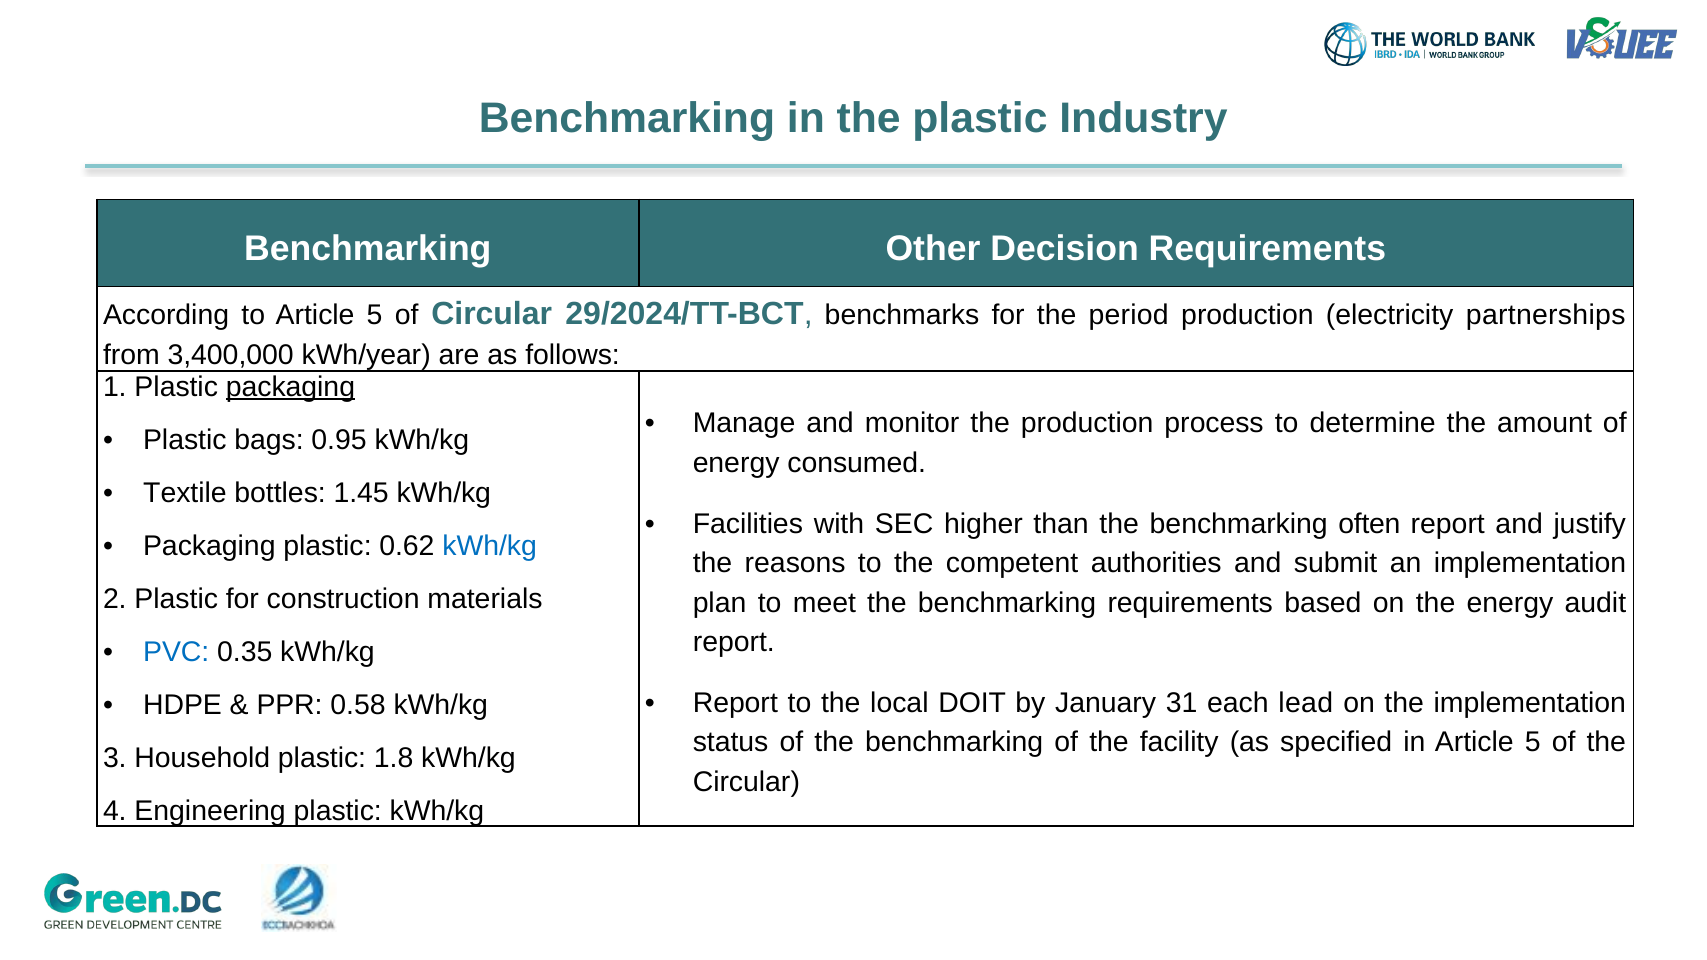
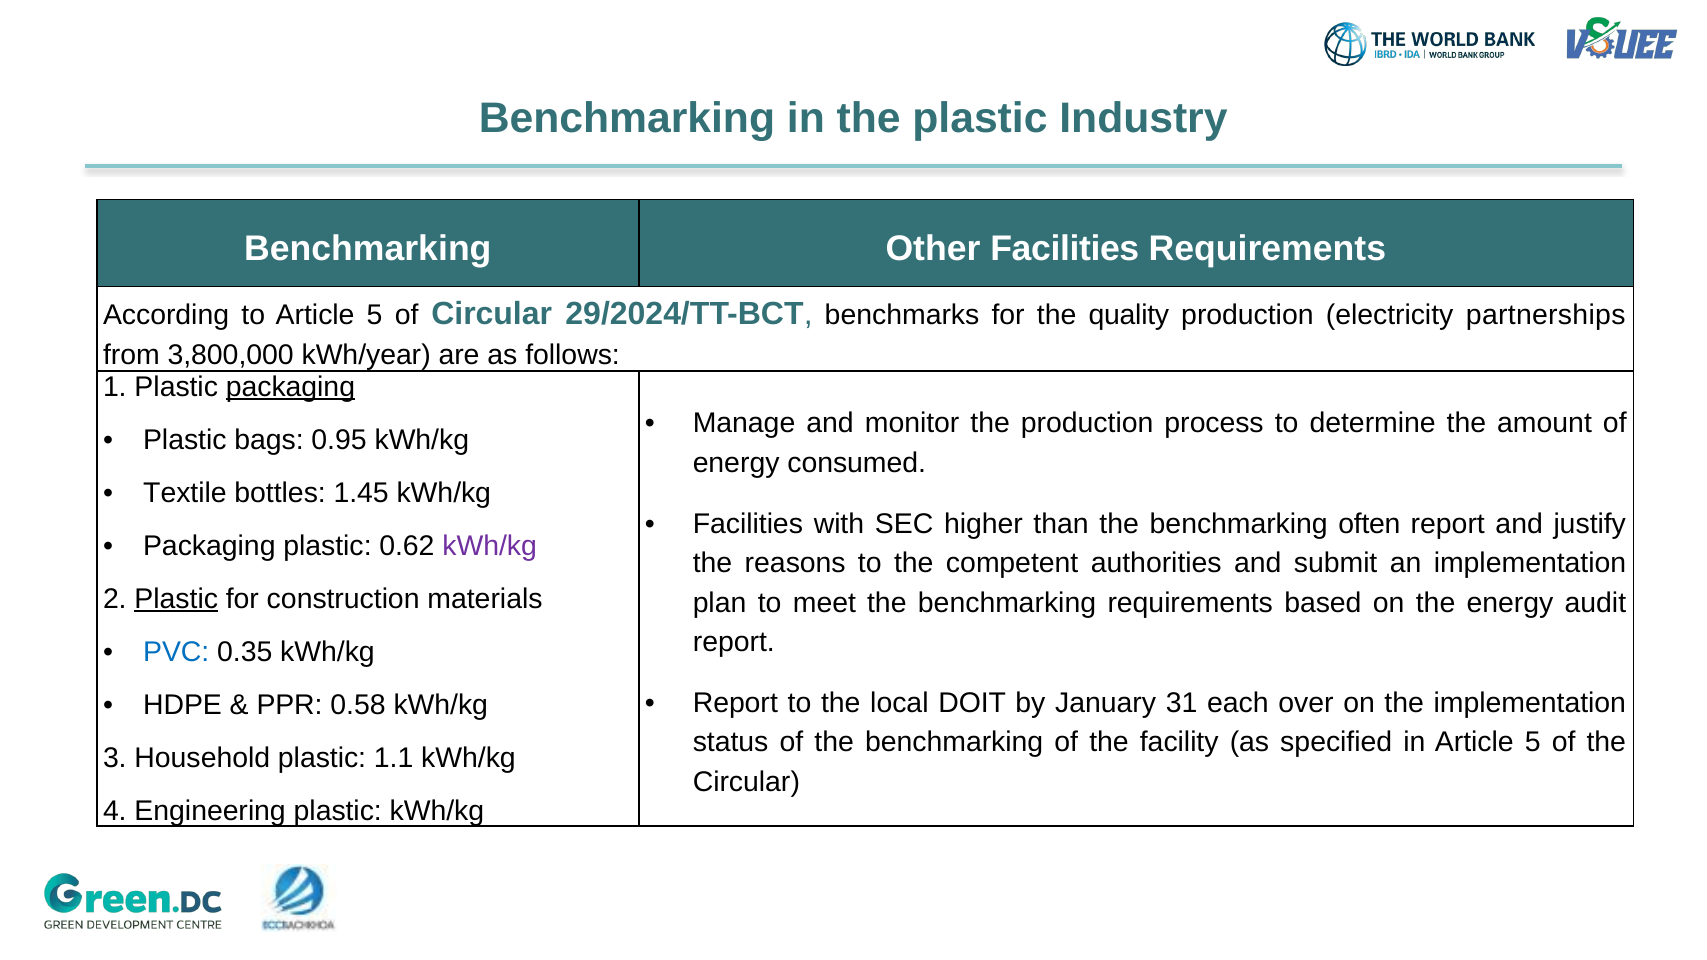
Other Decision: Decision -> Facilities (1065, 249)
period: period -> quality (1129, 315)
3,400,000: 3,400,000 -> 3,800,000 (231, 355)
kWh/kg colour: blue -> purple (490, 546)
Plastic underline: none -> present (176, 599)
lead: lead -> over (1306, 703)
1.8: 1.8 -> 1.1 (394, 758)
